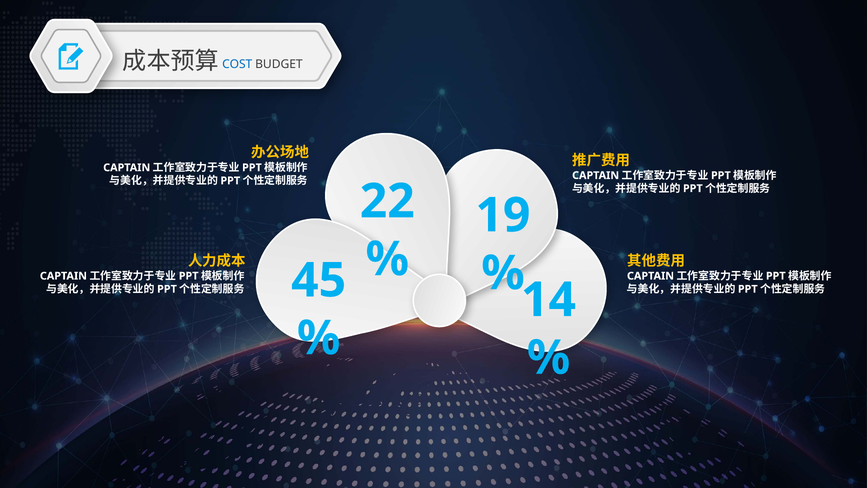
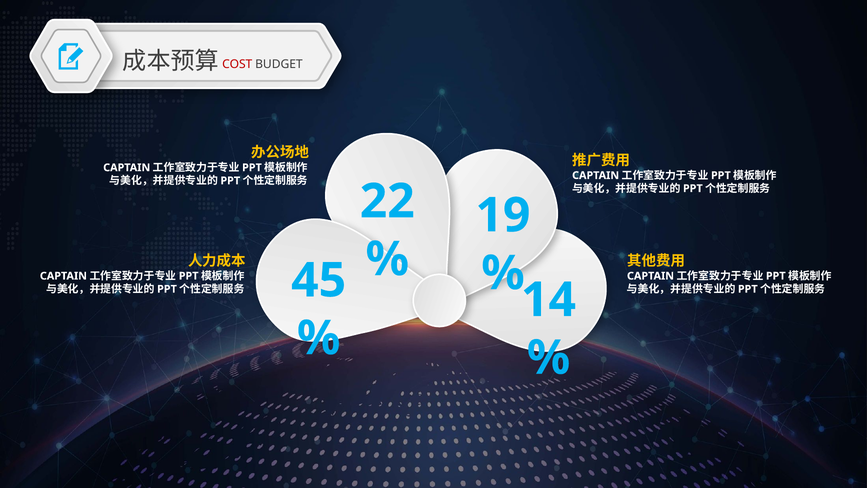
COST colour: blue -> red (237, 64)
